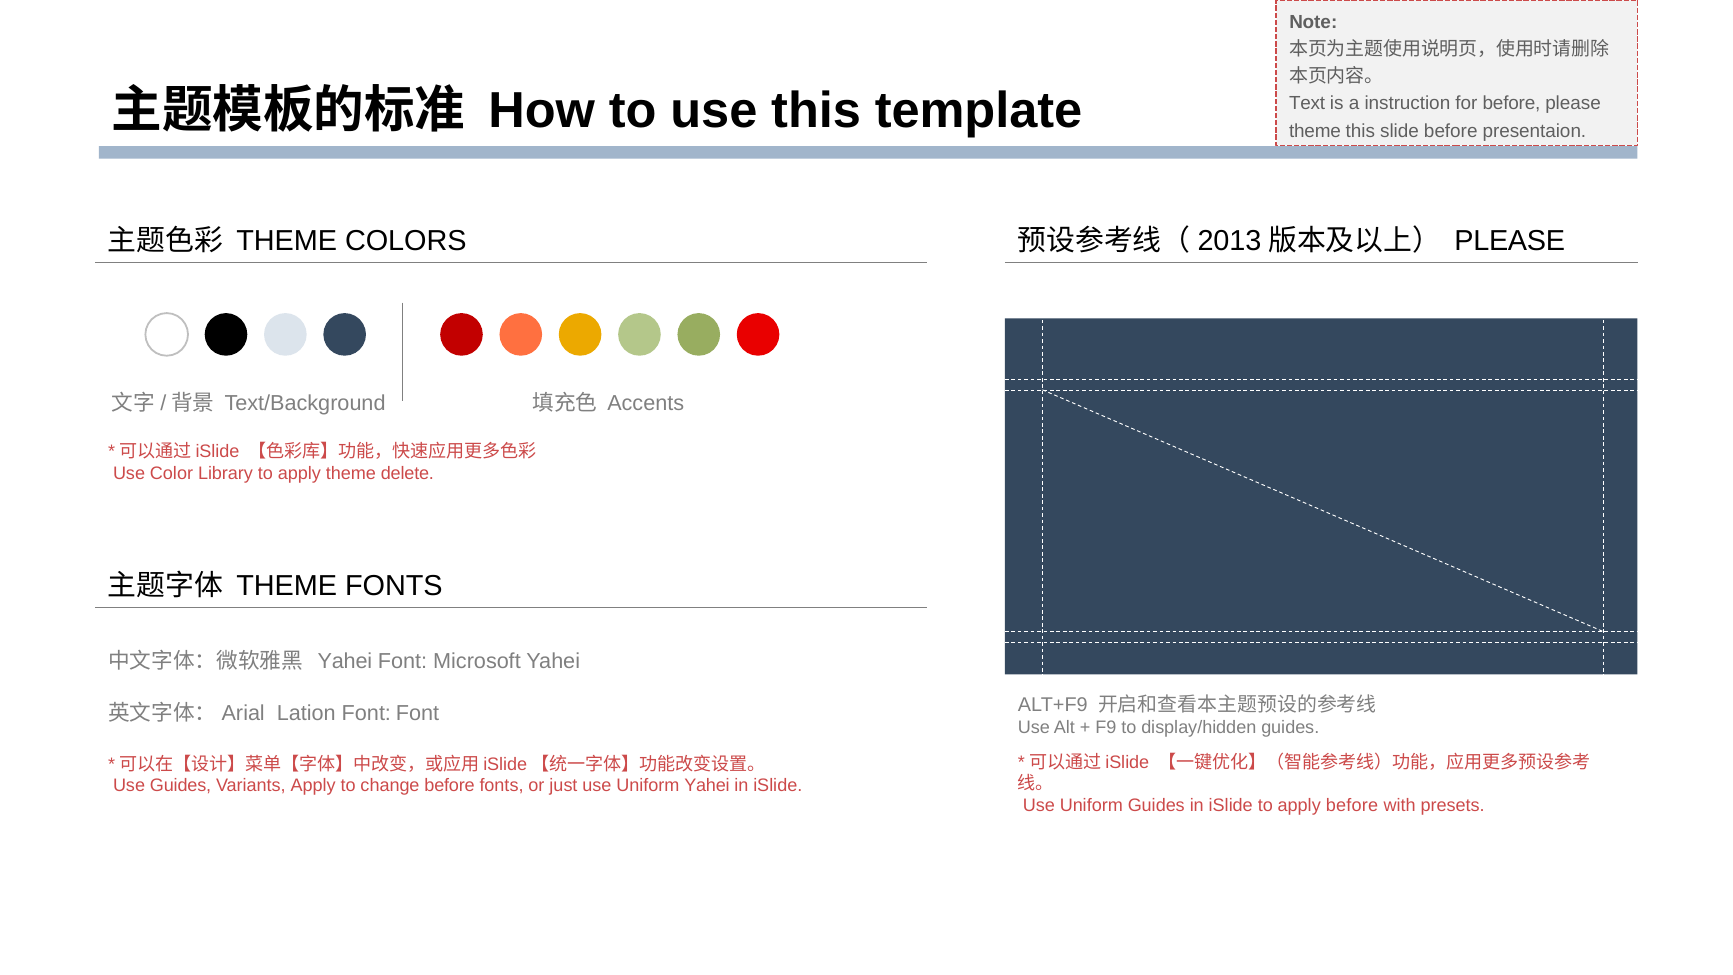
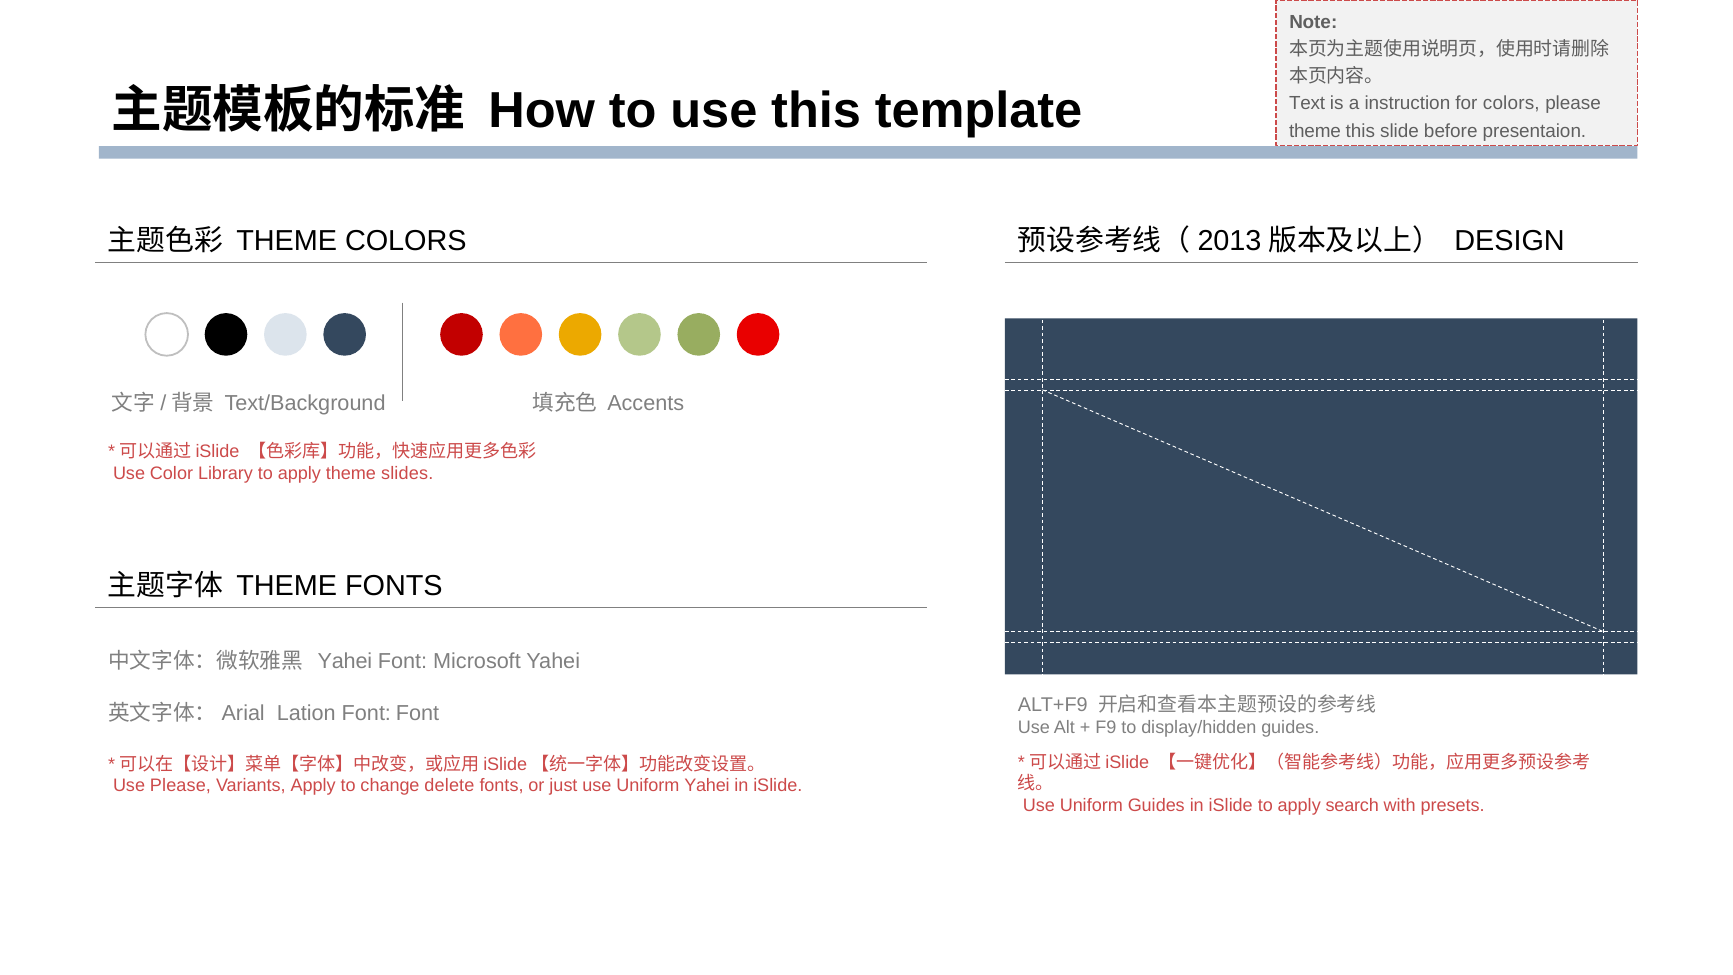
for before: before -> colors (1511, 104)
PLEASE: PLEASE -> DESIGN (1510, 241)
delete: delete -> slides (407, 473)
Use Guides: Guides -> Please (180, 786)
change before: before -> delete (449, 786)
apply before: before -> search (1352, 805)
